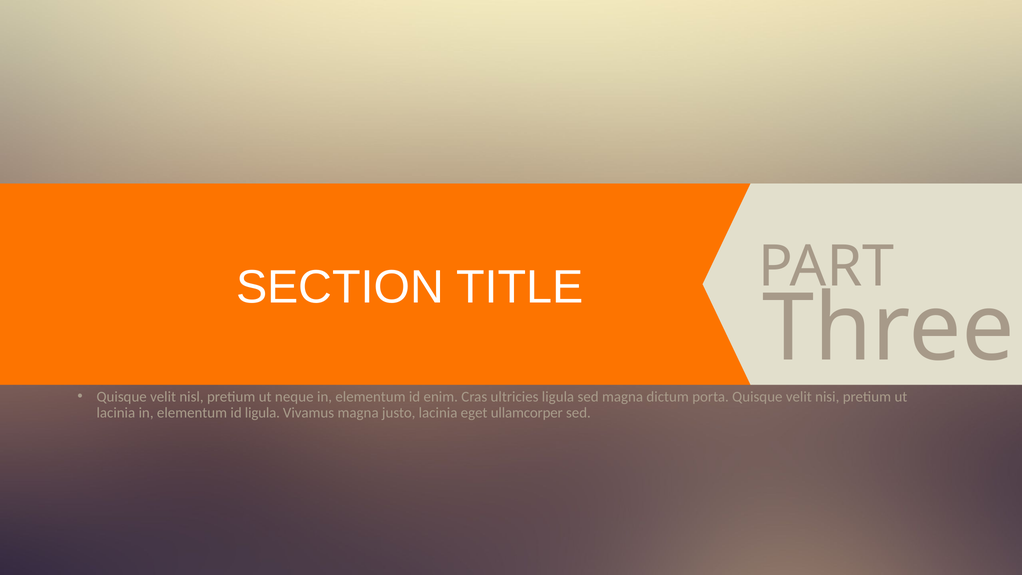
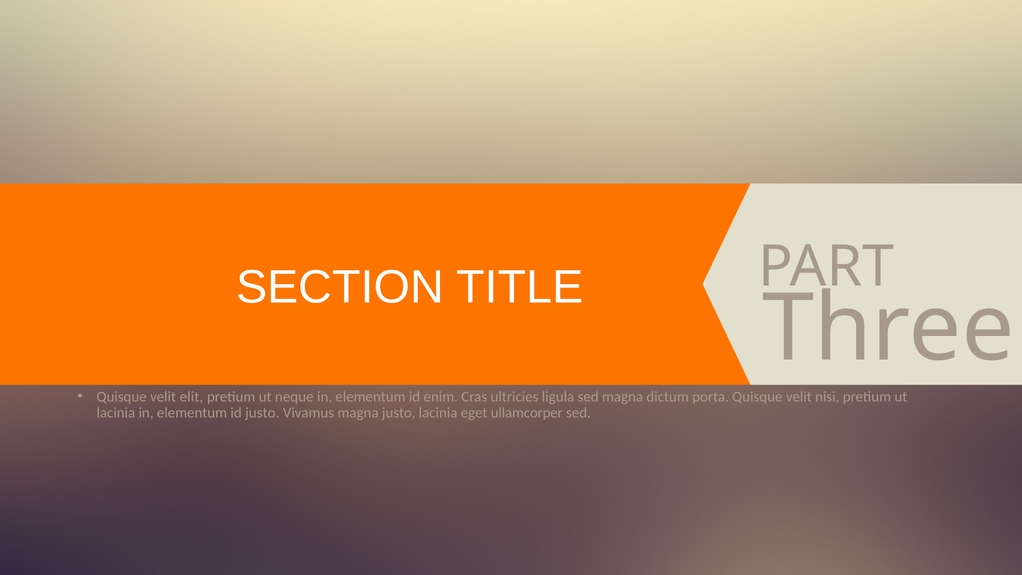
nisl: nisl -> elit (191, 397)
id ligula: ligula -> justo (262, 413)
